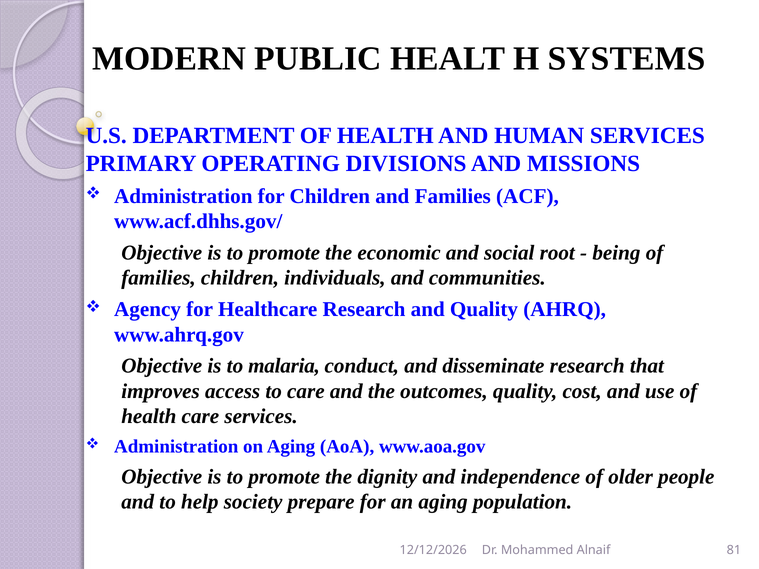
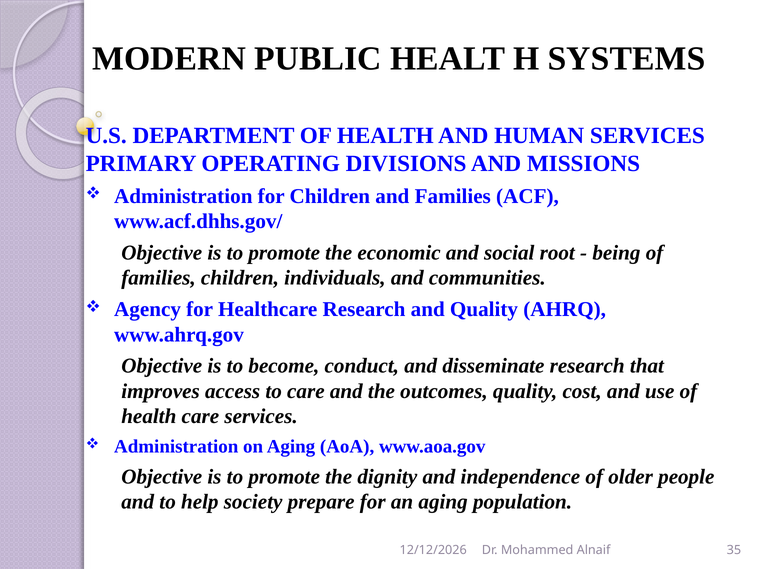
malaria: malaria -> become (284, 366)
81: 81 -> 35 (734, 550)
